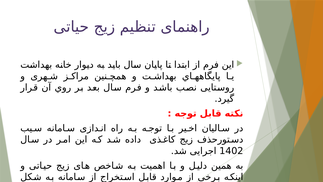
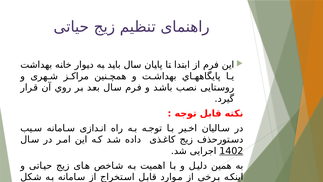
1402 underline: none -> present (231, 151)
